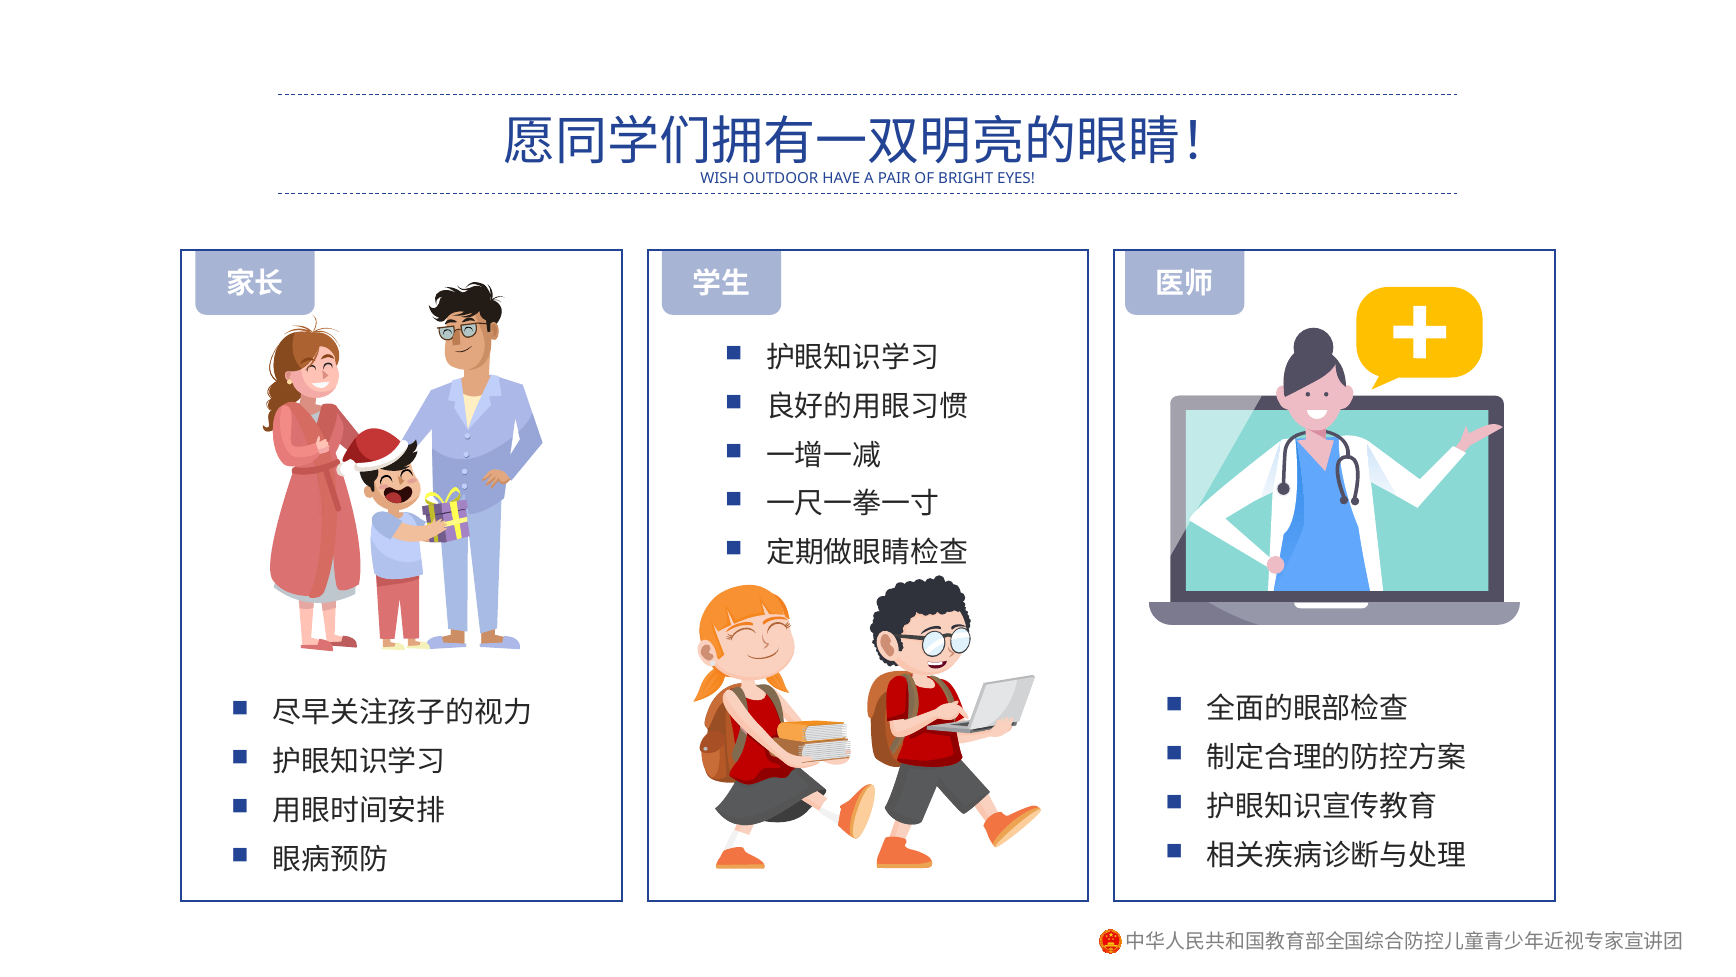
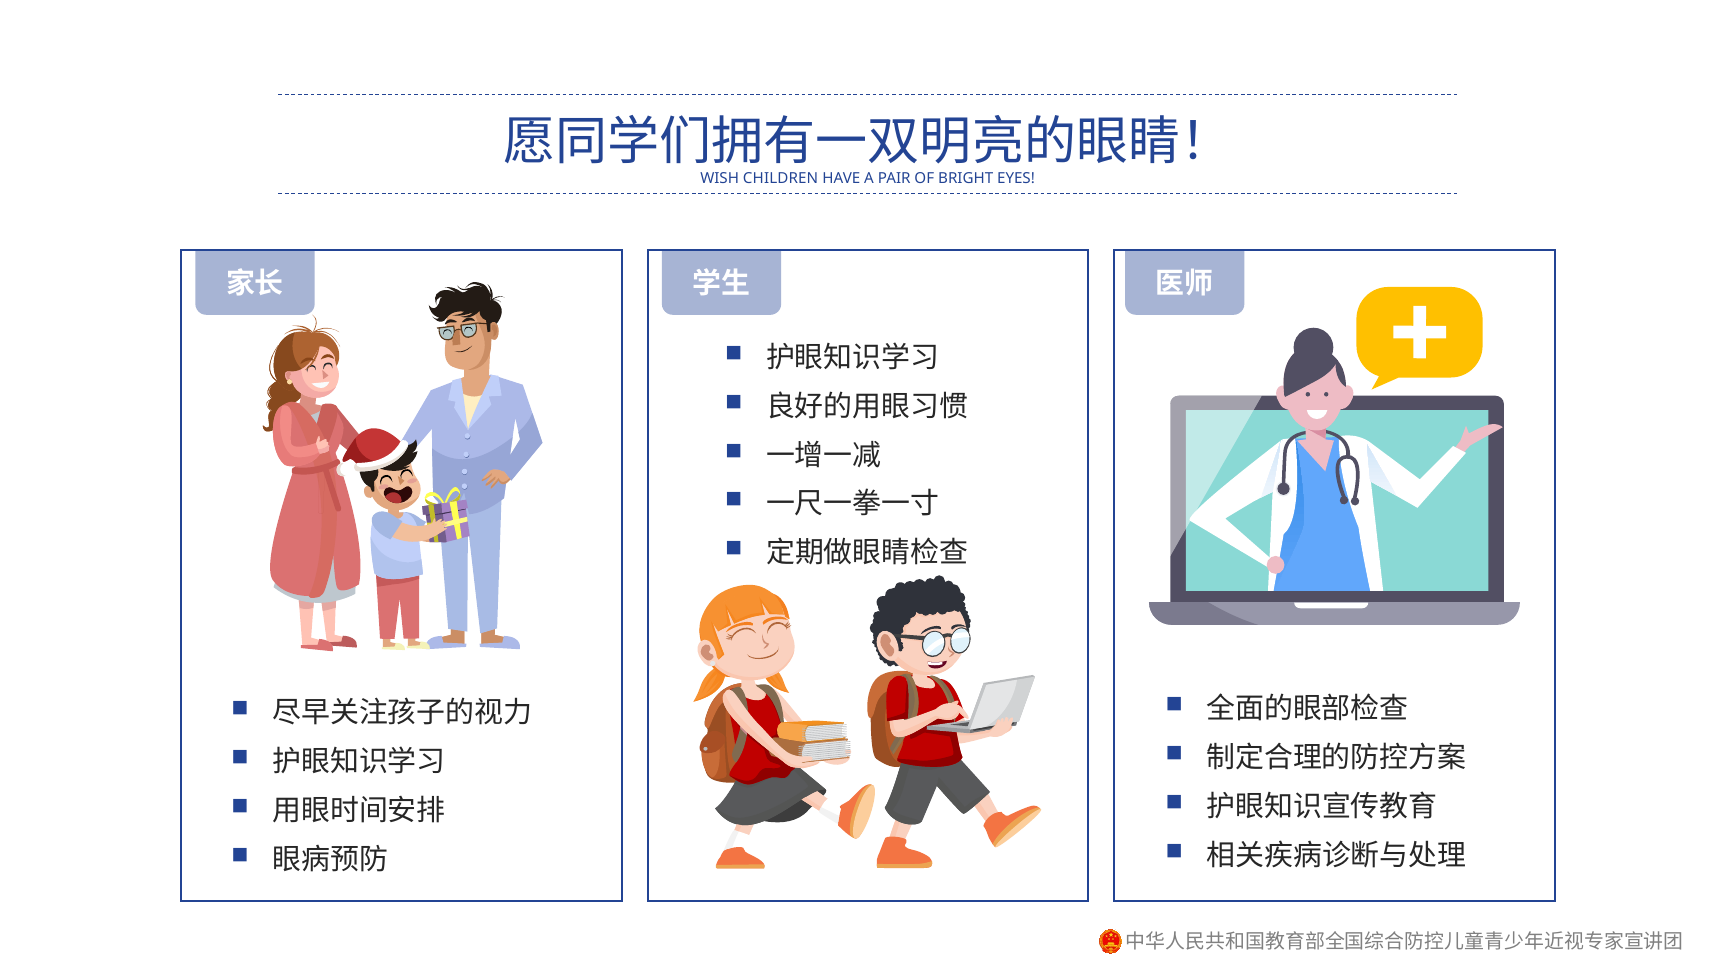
OUTDOOR: OUTDOOR -> CHILDREN (781, 178)
